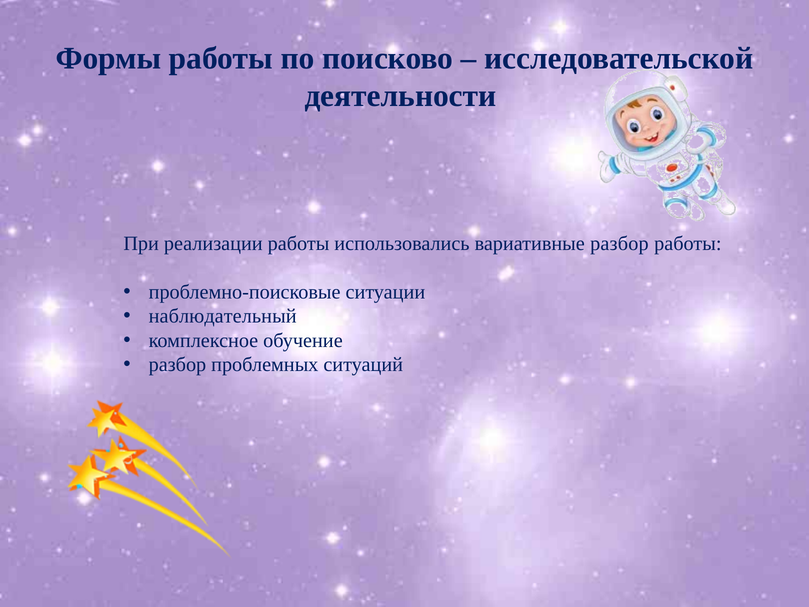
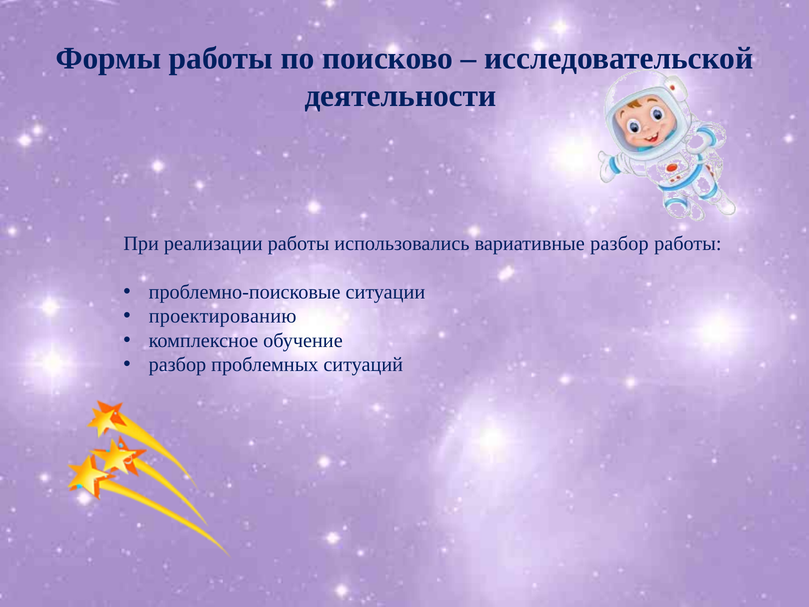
наблюдательный: наблюдательный -> проектированию (223, 316)
